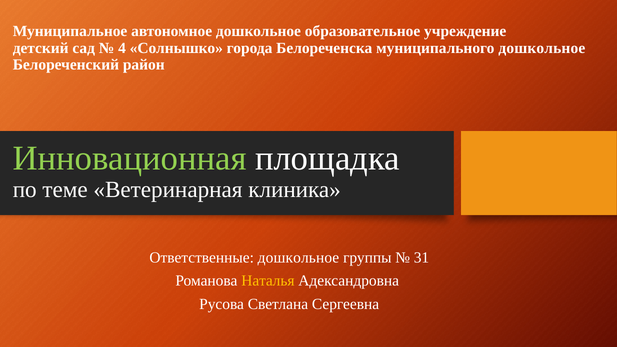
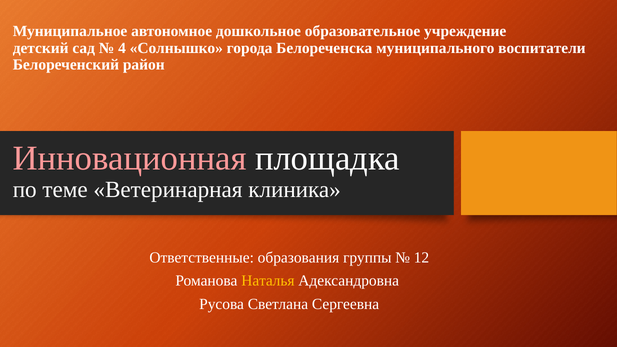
муниципального дошкольное: дошкольное -> воспитатели (542, 48)
Инновационная colour: light green -> pink (130, 158)
Ответственные дошкольное: дошкольное -> образования (298, 258)
31: 31 -> 12 (421, 258)
